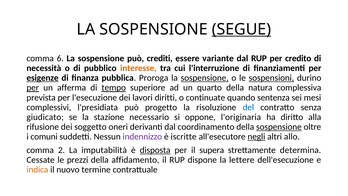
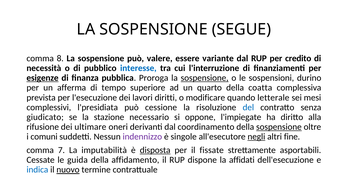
SEGUE underline: present -> none (241, 29)
6: 6 -> 8 (60, 58)
crediti: crediti -> valere (160, 58)
interesse colour: orange -> blue (138, 68)
sospensioni underline: present -> none (271, 78)
per underline: present -> none (33, 88)
tempo underline: present -> none (114, 88)
natura: natura -> coatta (260, 88)
continuate: continuate -> modificare (205, 97)
sentenza: sentenza -> letterale (273, 97)
progetto: progetto -> cessione (161, 107)
l'originaria: l'originaria -> l'impiegate (241, 117)
soggetto: soggetto -> ultimare (90, 127)
iscritte: iscritte -> singole (184, 137)
allo: allo -> fine (292, 137)
2: 2 -> 7 (61, 150)
supera: supera -> fissate (212, 150)
determina: determina -> asportabili (301, 150)
prezzi: prezzi -> guida (77, 160)
lettere: lettere -> affidati (242, 160)
indica colour: orange -> blue (37, 169)
nuovo underline: none -> present (68, 169)
